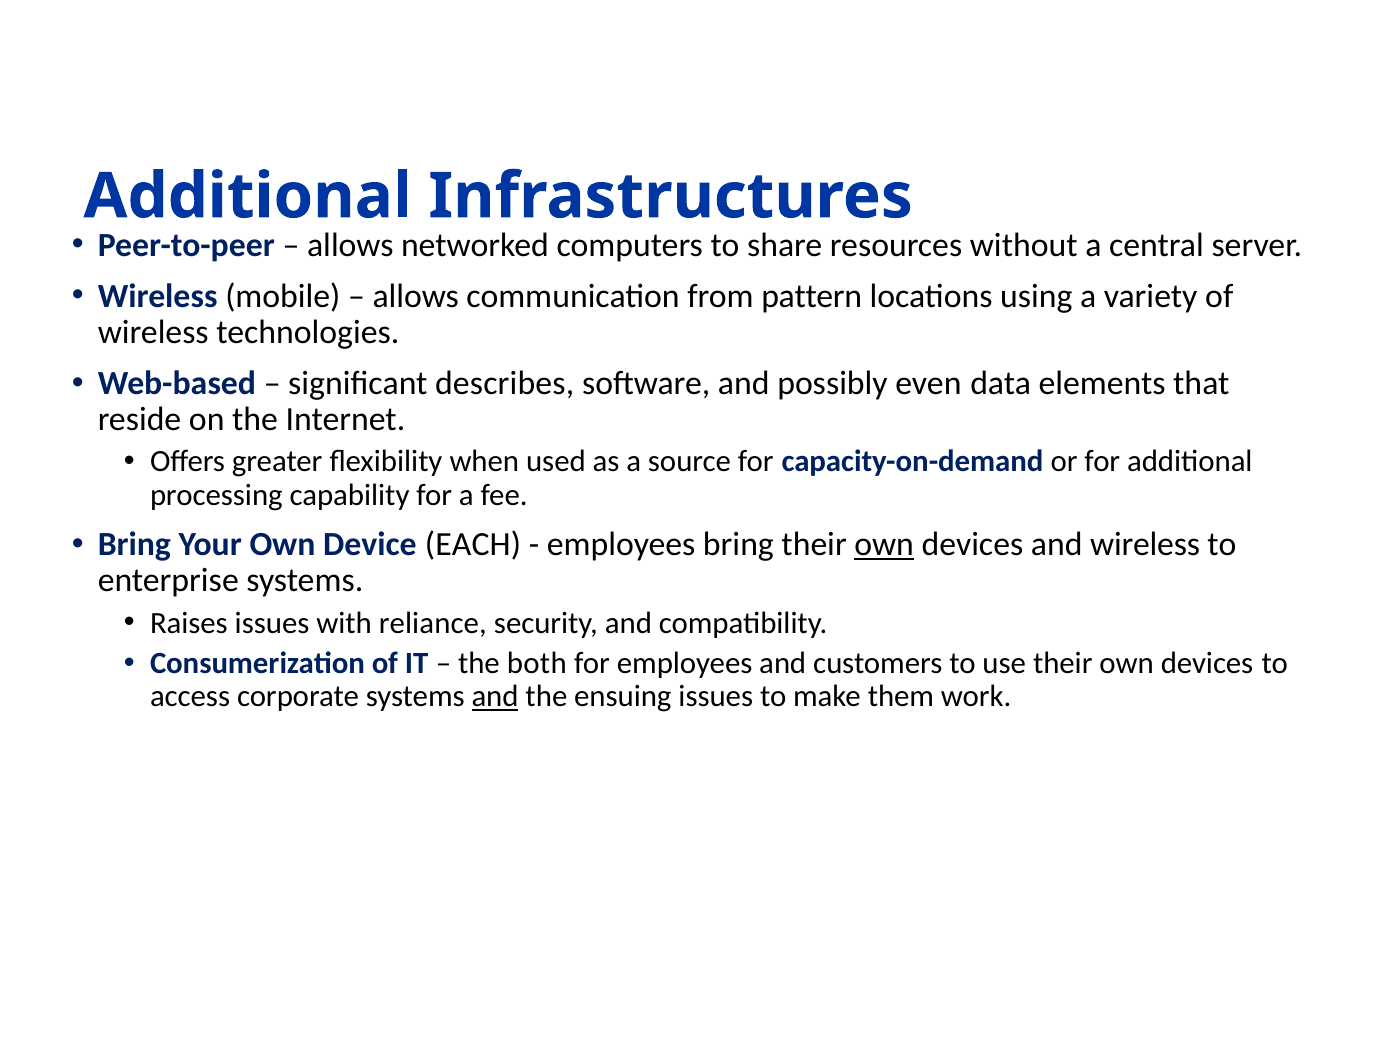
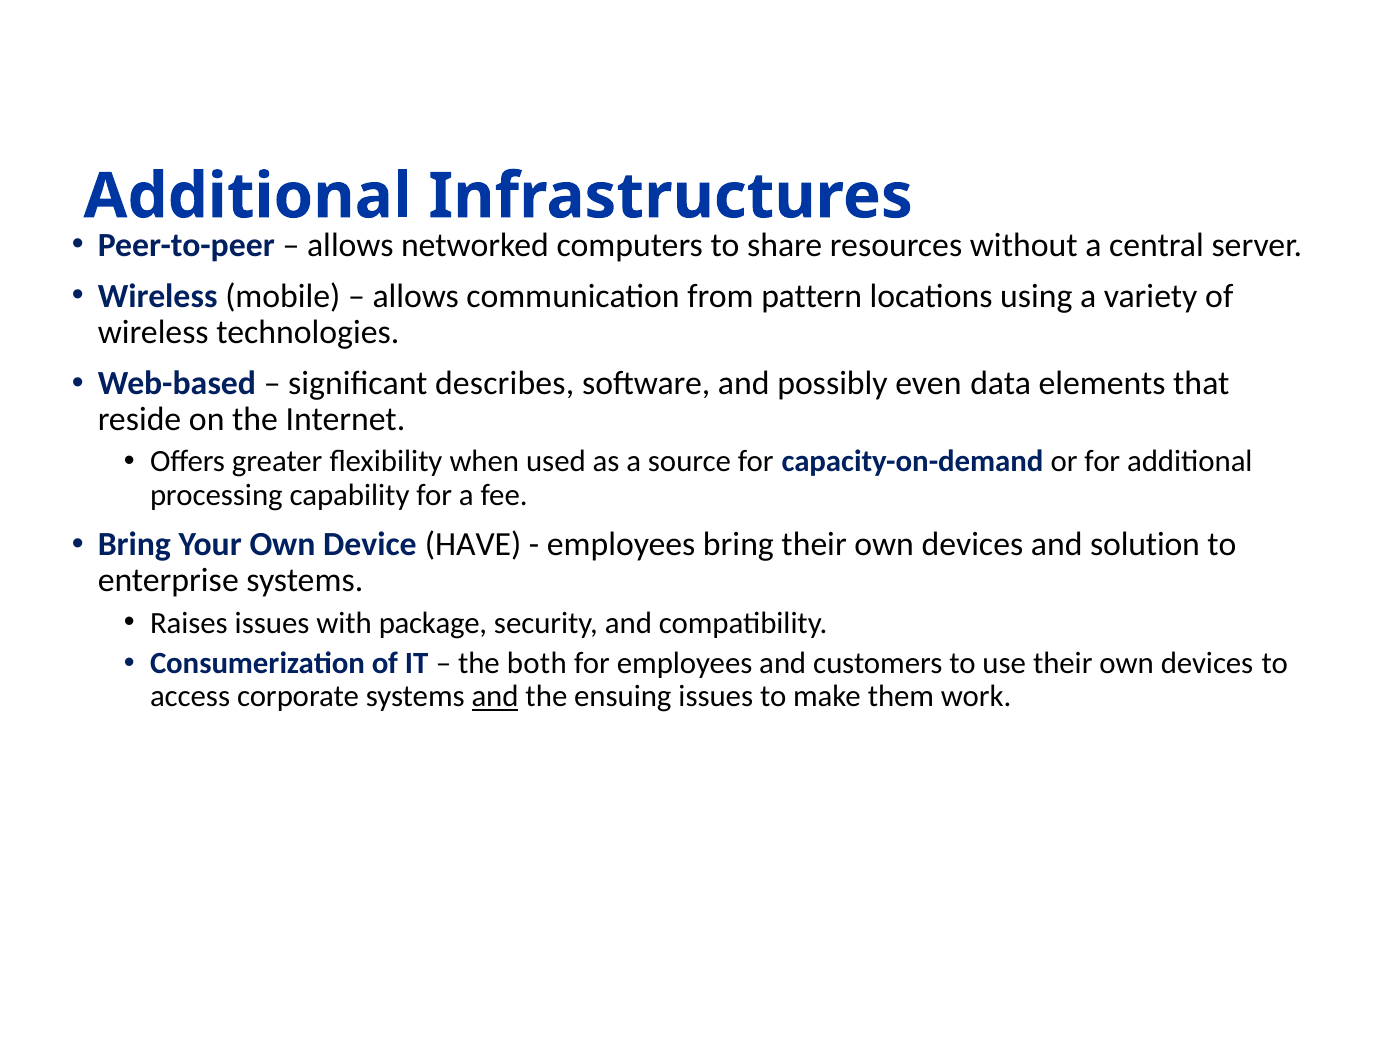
EACH: EACH -> HAVE (473, 545)
own underline: present -> none (884, 545)
and wireless: wireless -> solution (1145, 545)
reliance: reliance -> package (433, 623)
